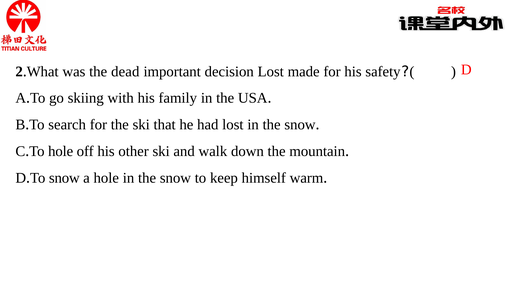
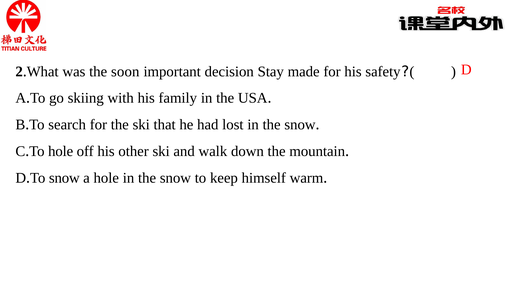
dead: dead -> soon (125, 72)
decision Lost: Lost -> Stay (271, 72)
